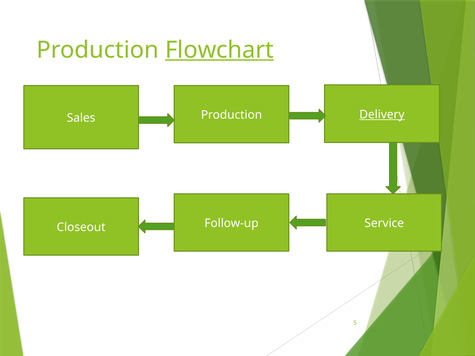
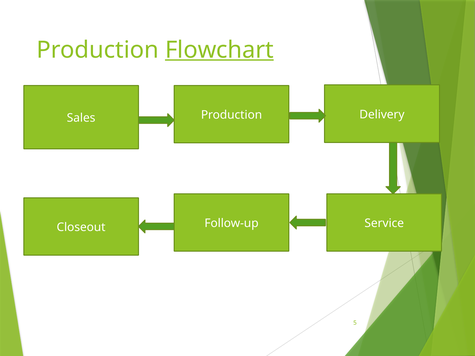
Delivery underline: present -> none (382, 115)
